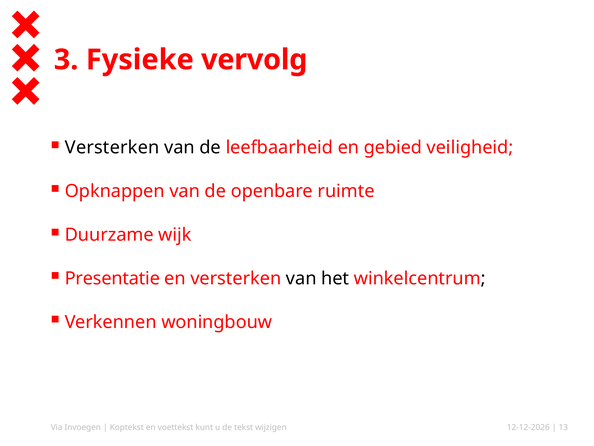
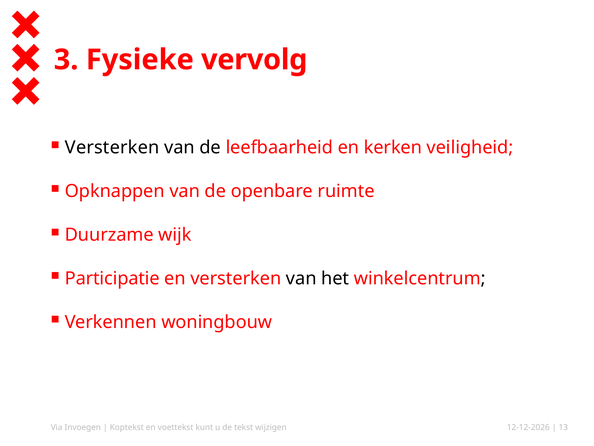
gebied: gebied -> kerken (393, 147)
Presentatie: Presentatie -> Participatie (112, 278)
